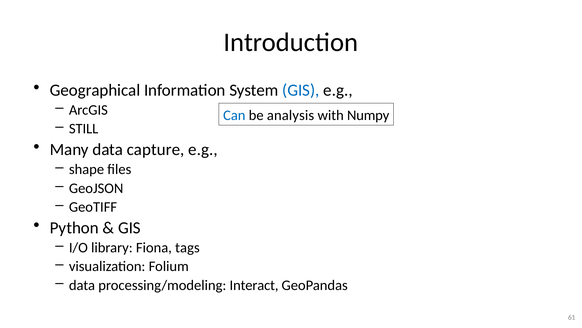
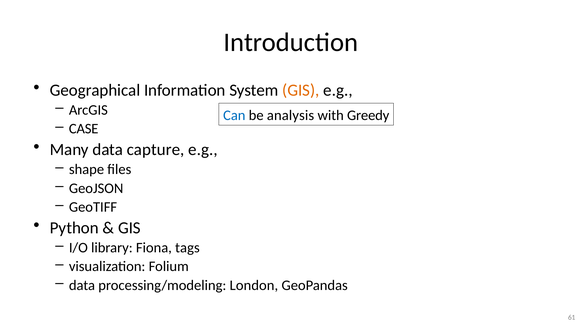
GIS colour: blue -> orange (301, 90)
Numpy: Numpy -> Greedy (368, 115)
STILL: STILL -> CASE (84, 128)
Interact: Interact -> London (254, 285)
